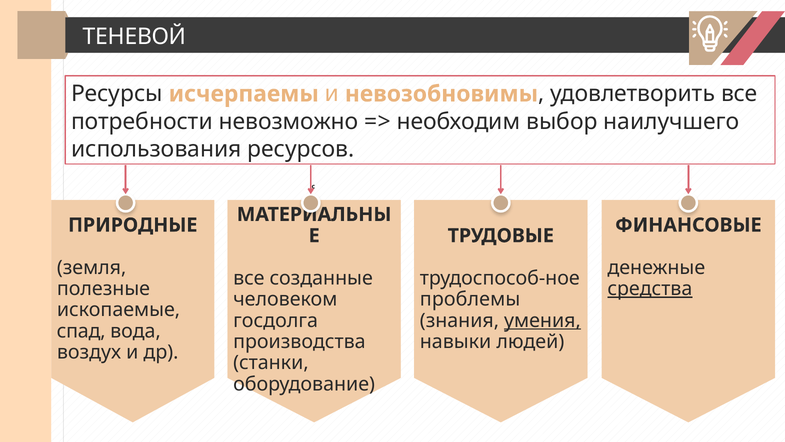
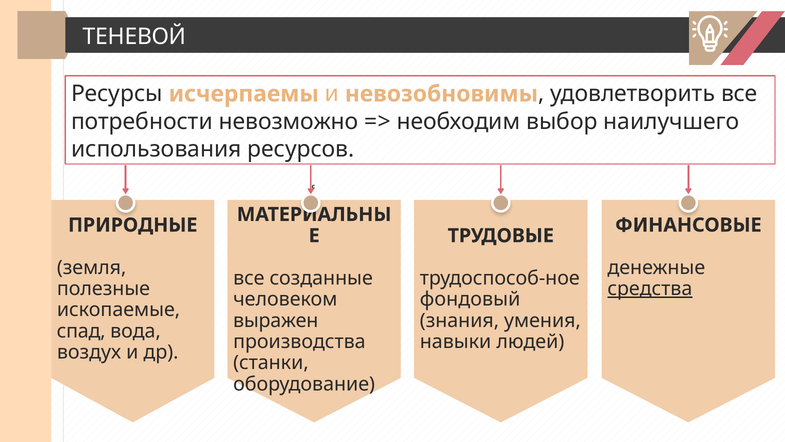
проблемы: проблемы -> фондовый (470, 299)
госдолга: госдолга -> выражен (276, 320)
умения underline: present -> none (542, 320)
